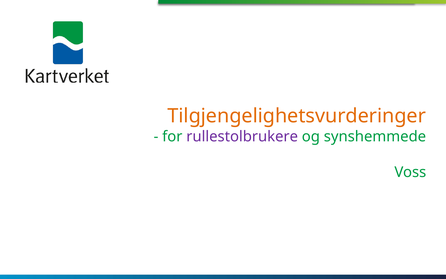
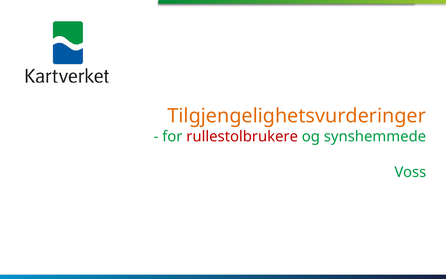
rullestolbrukere colour: purple -> red (242, 136)
